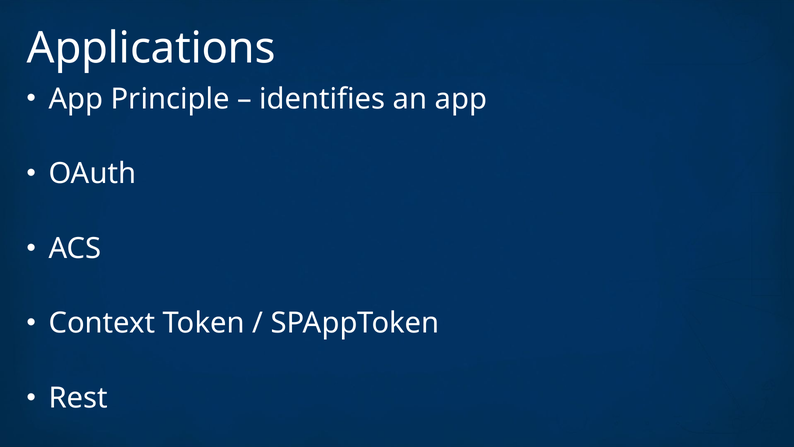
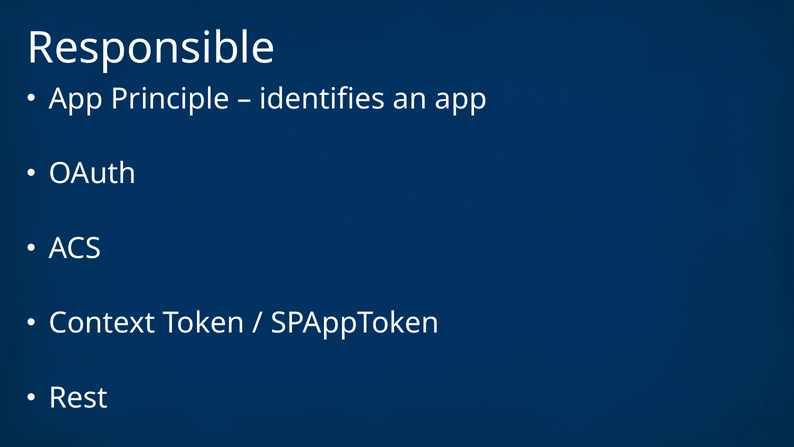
Applications: Applications -> Responsible (151, 48)
